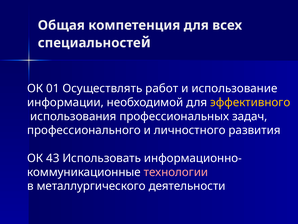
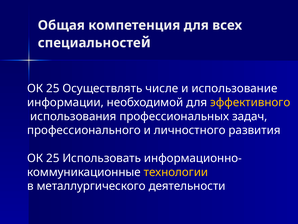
01: 01 -> 25 (53, 88)
работ: работ -> числе (162, 88)
43: 43 -> 25 (53, 158)
технологии colour: pink -> yellow (176, 172)
